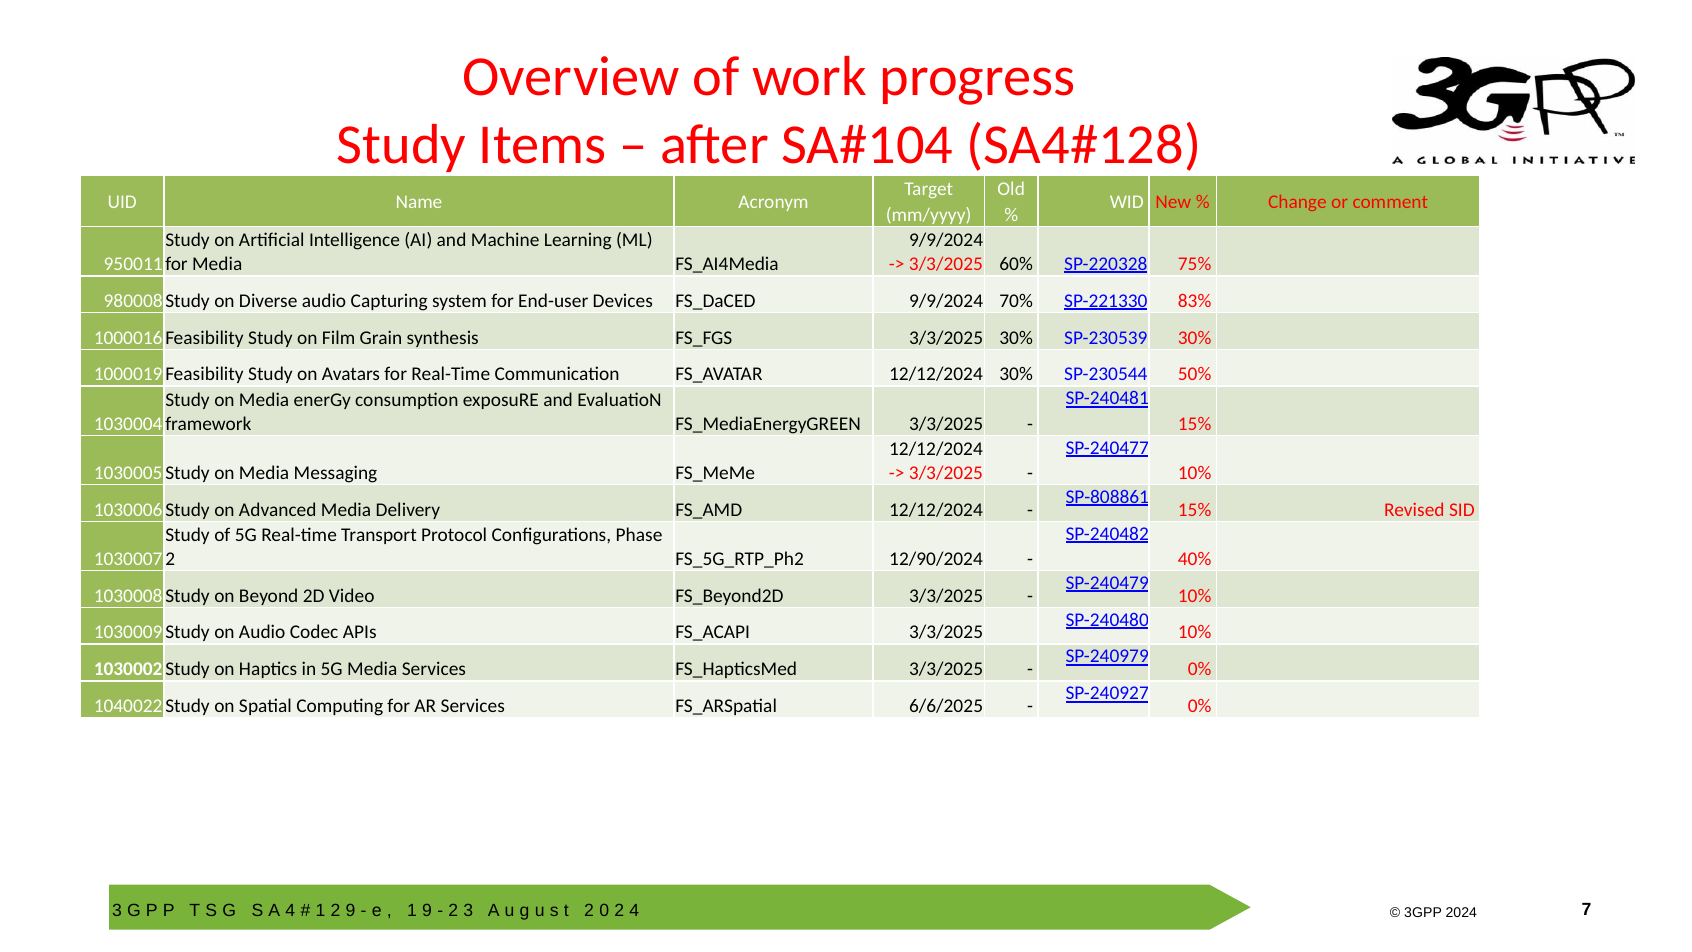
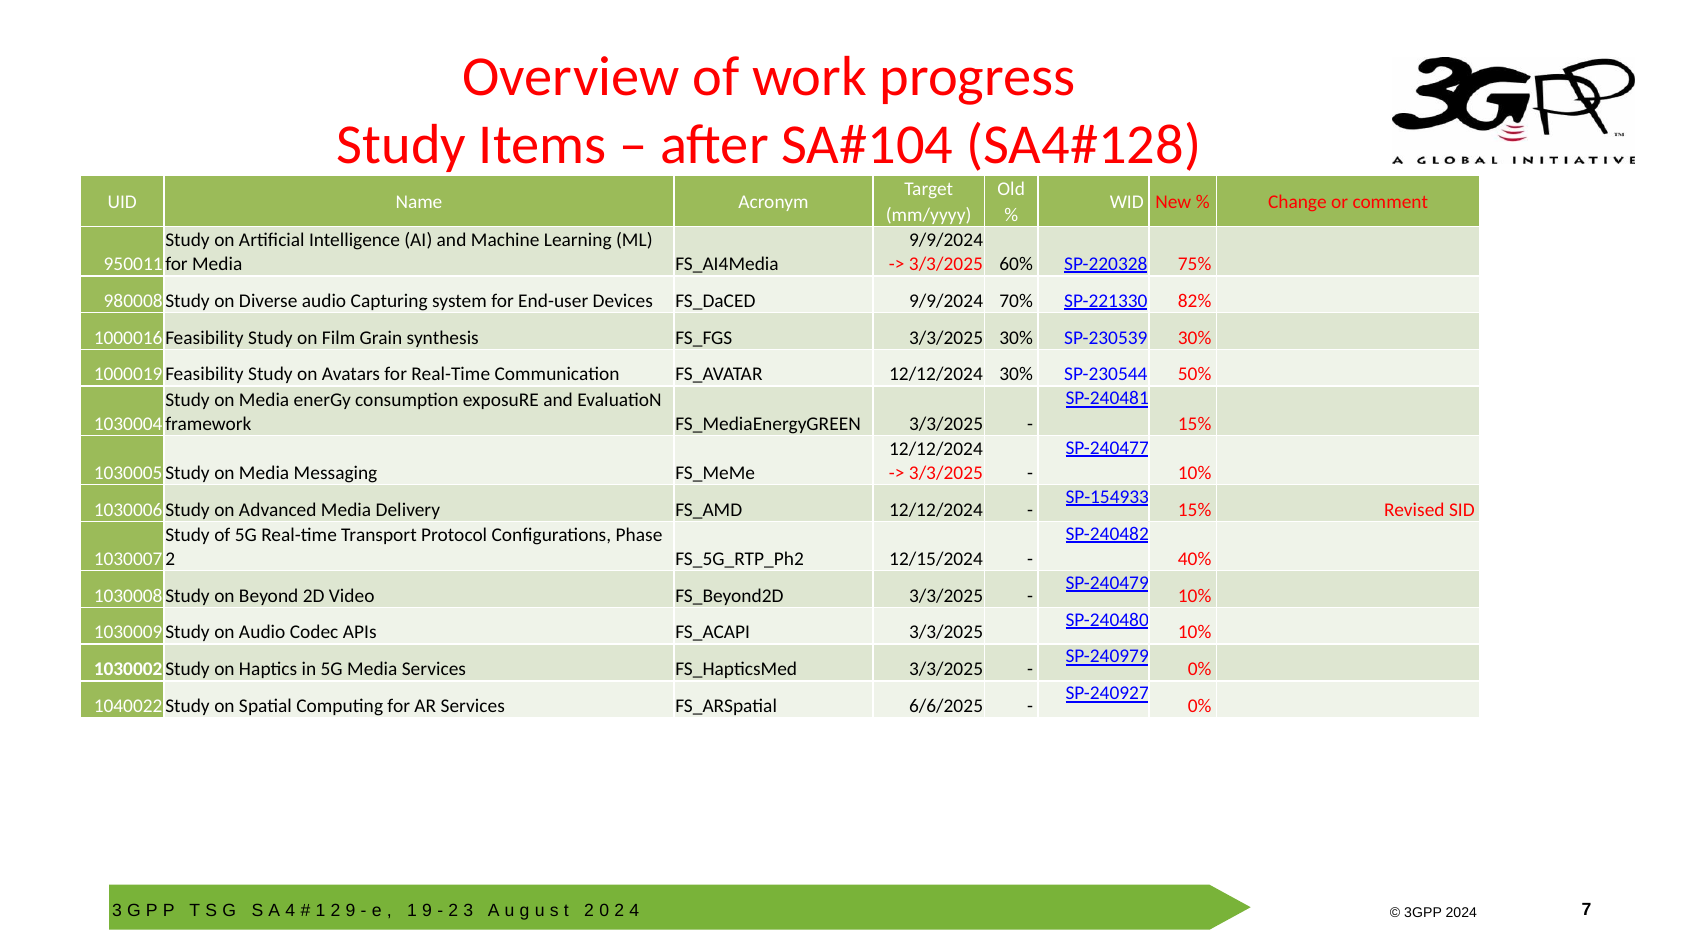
83%: 83% -> 82% (1195, 301)
SP-808861: SP-808861 -> SP-154933 (1107, 497)
12/90/2024: 12/90/2024 -> 12/15/2024 (936, 559)
